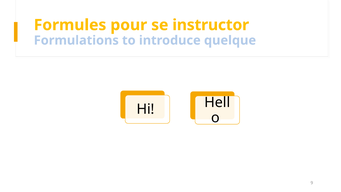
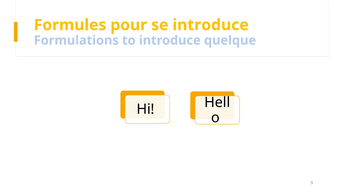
se instructor: instructor -> introduce (211, 25)
